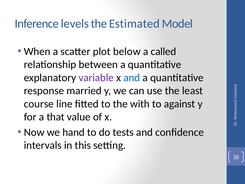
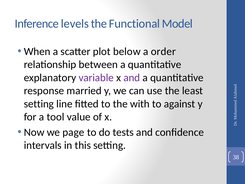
Estimated: Estimated -> Functional (134, 24)
called: called -> order (163, 51)
and colour: blue -> purple (132, 78)
course: course -> setting (39, 104)
that: that -> tool (56, 117)
hand: hand -> page (73, 132)
